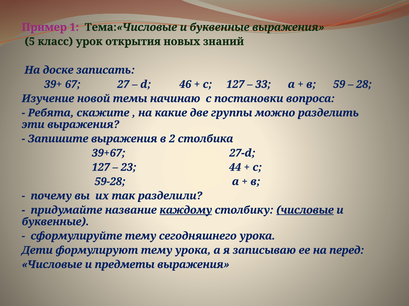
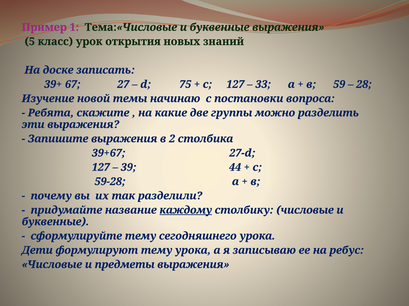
46: 46 -> 75 (185, 85)
23: 23 -> 39 (129, 168)
числовые underline: present -> none (305, 211)
перед: перед -> ребус (347, 251)
